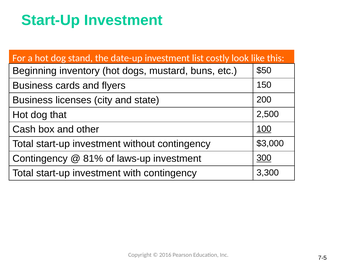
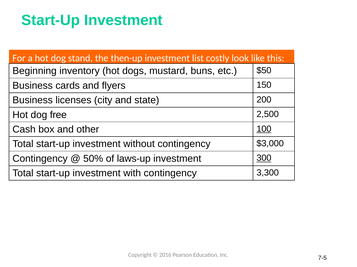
date-up: date-up -> then-up (127, 58)
that: that -> free (58, 115)
81%: 81% -> 50% (93, 159)
